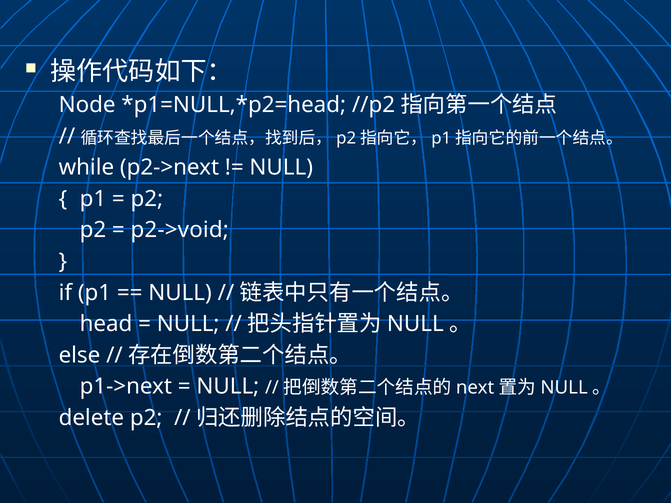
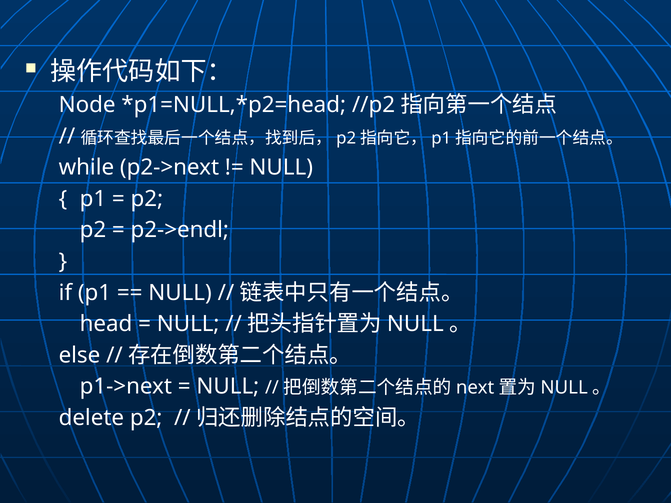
p2->void: p2->void -> p2->endl (180, 230)
